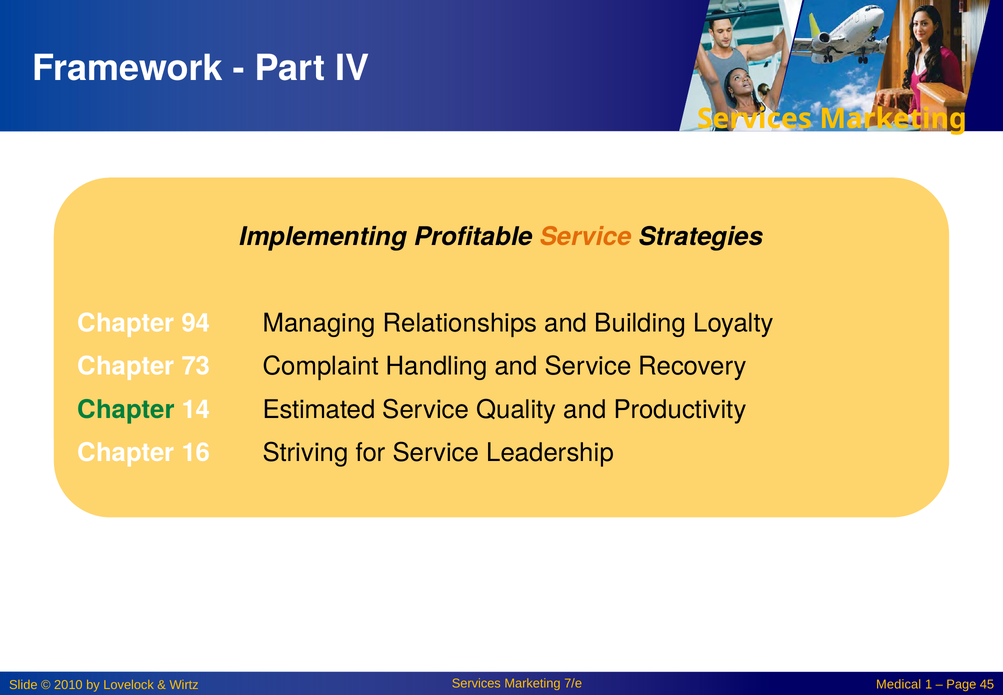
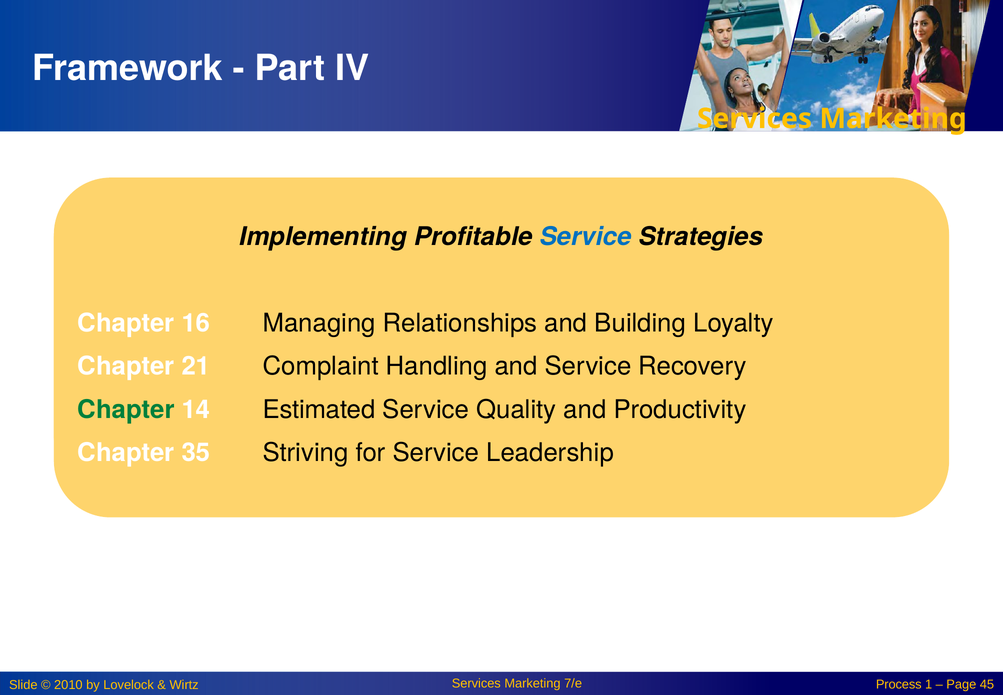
Service colour: orange -> blue (586, 237)
94: 94 -> 16 (196, 323)
73: 73 -> 21 (196, 366)
16: 16 -> 35 (196, 453)
Medical: Medical -> Process (899, 684)
